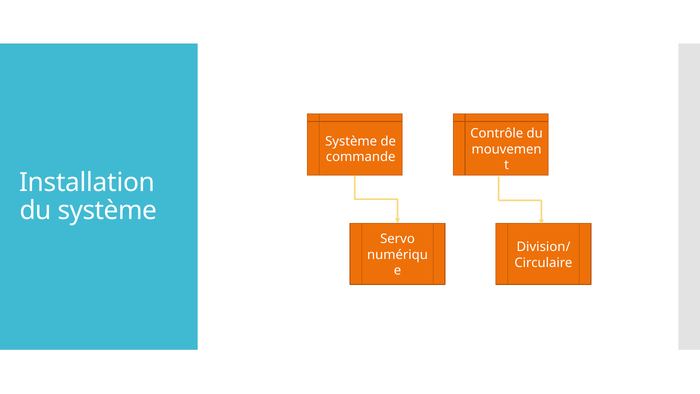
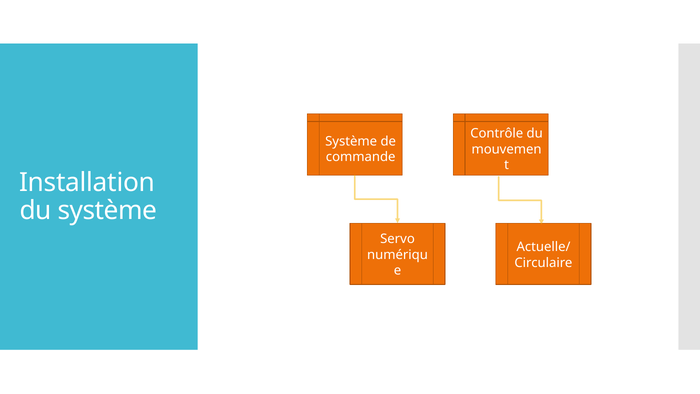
Division/: Division/ -> Actuelle/ (543, 247)
